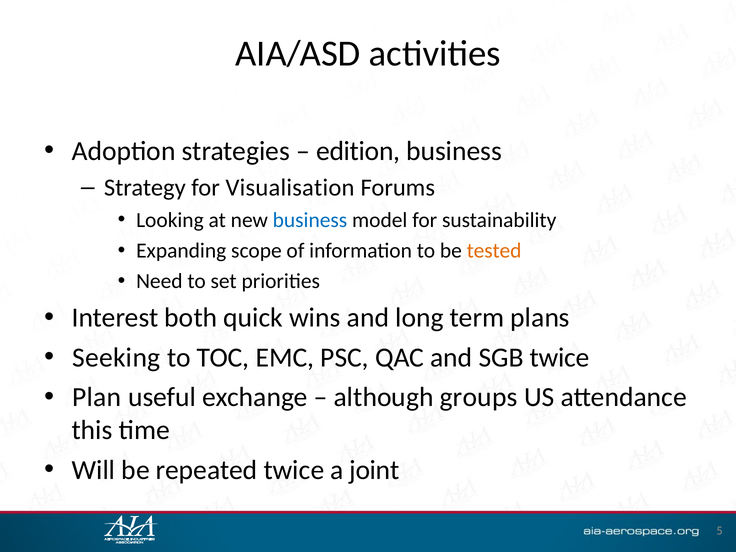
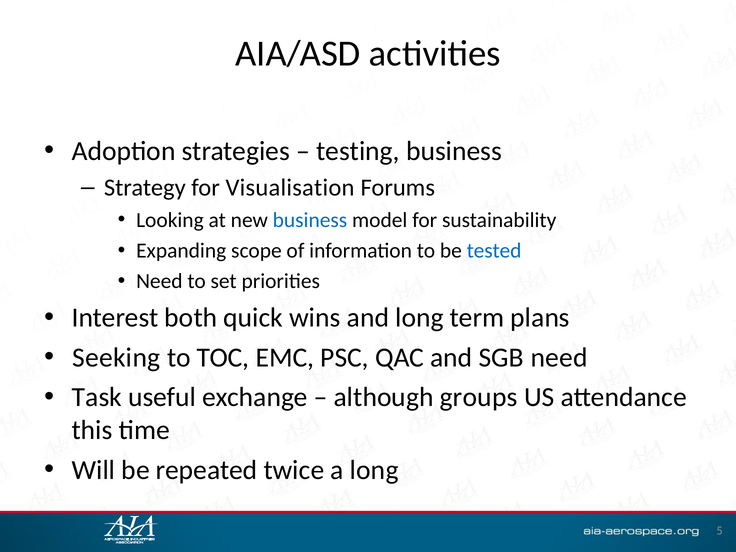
edition: edition -> testing (358, 151)
tested colour: orange -> blue (494, 251)
SGB twice: twice -> need (559, 358)
Plan: Plan -> Task (97, 397)
a joint: joint -> long (374, 470)
